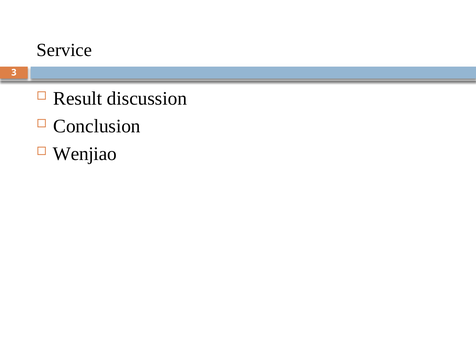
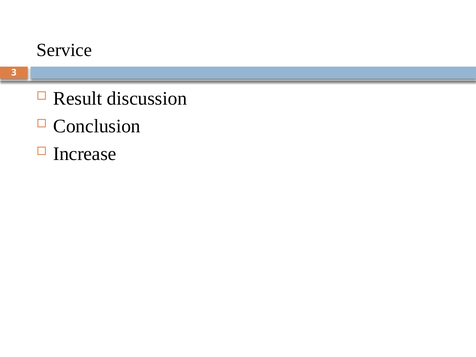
Wenjiao: Wenjiao -> Increase (85, 154)
